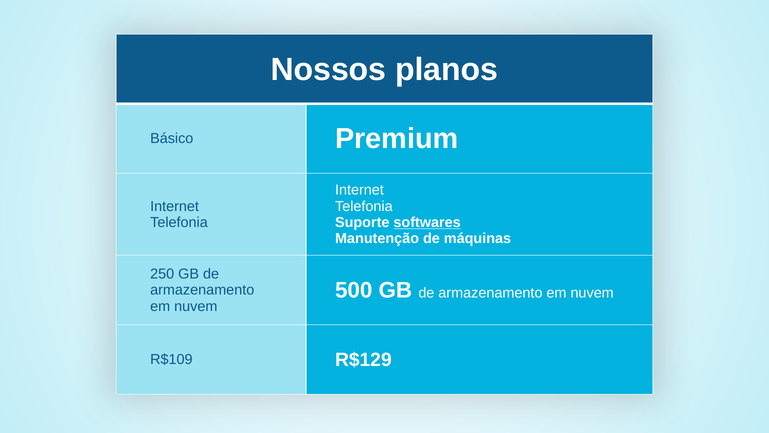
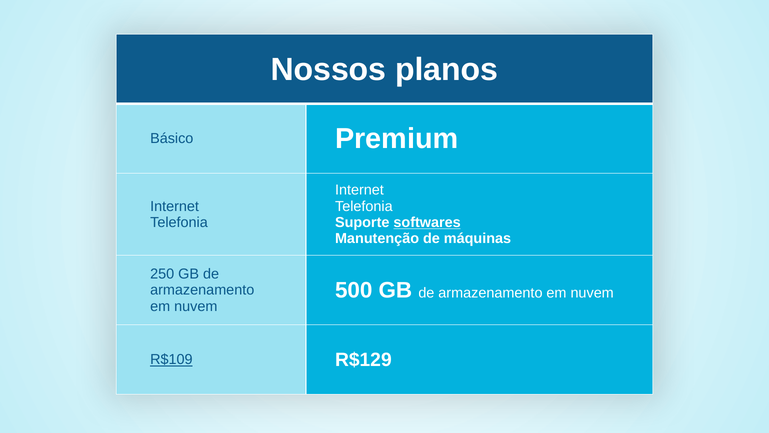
R$109 underline: none -> present (171, 359)
